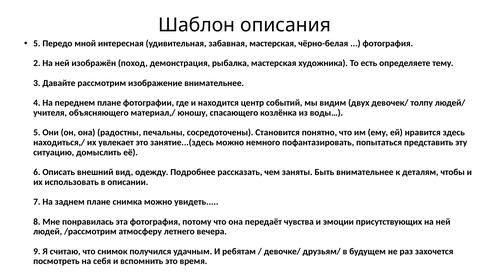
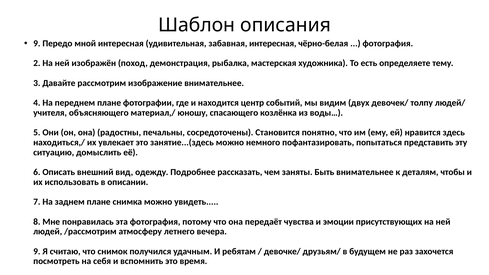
5: 5 -> 9 (37, 43)
забавная мастерская: мастерская -> интересная (273, 43)
